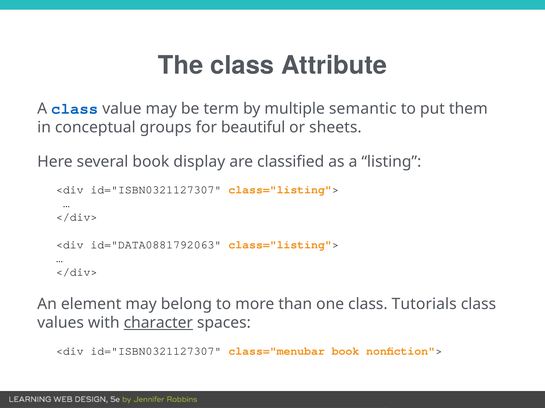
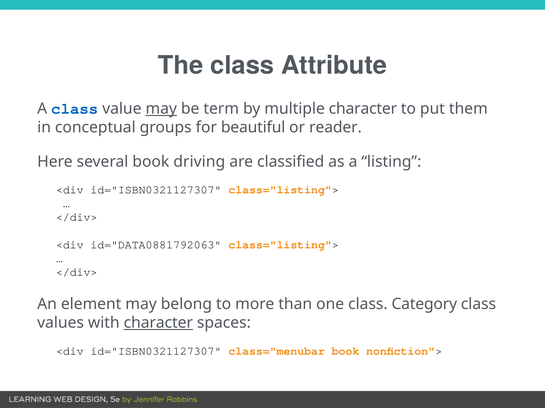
may underline: none -> present (161, 109)
multiple semantic: semantic -> character (363, 109)
sheets: sheets -> reader (335, 128)
display: display -> driving (199, 162)
Tutorials: Tutorials -> Category (424, 305)
